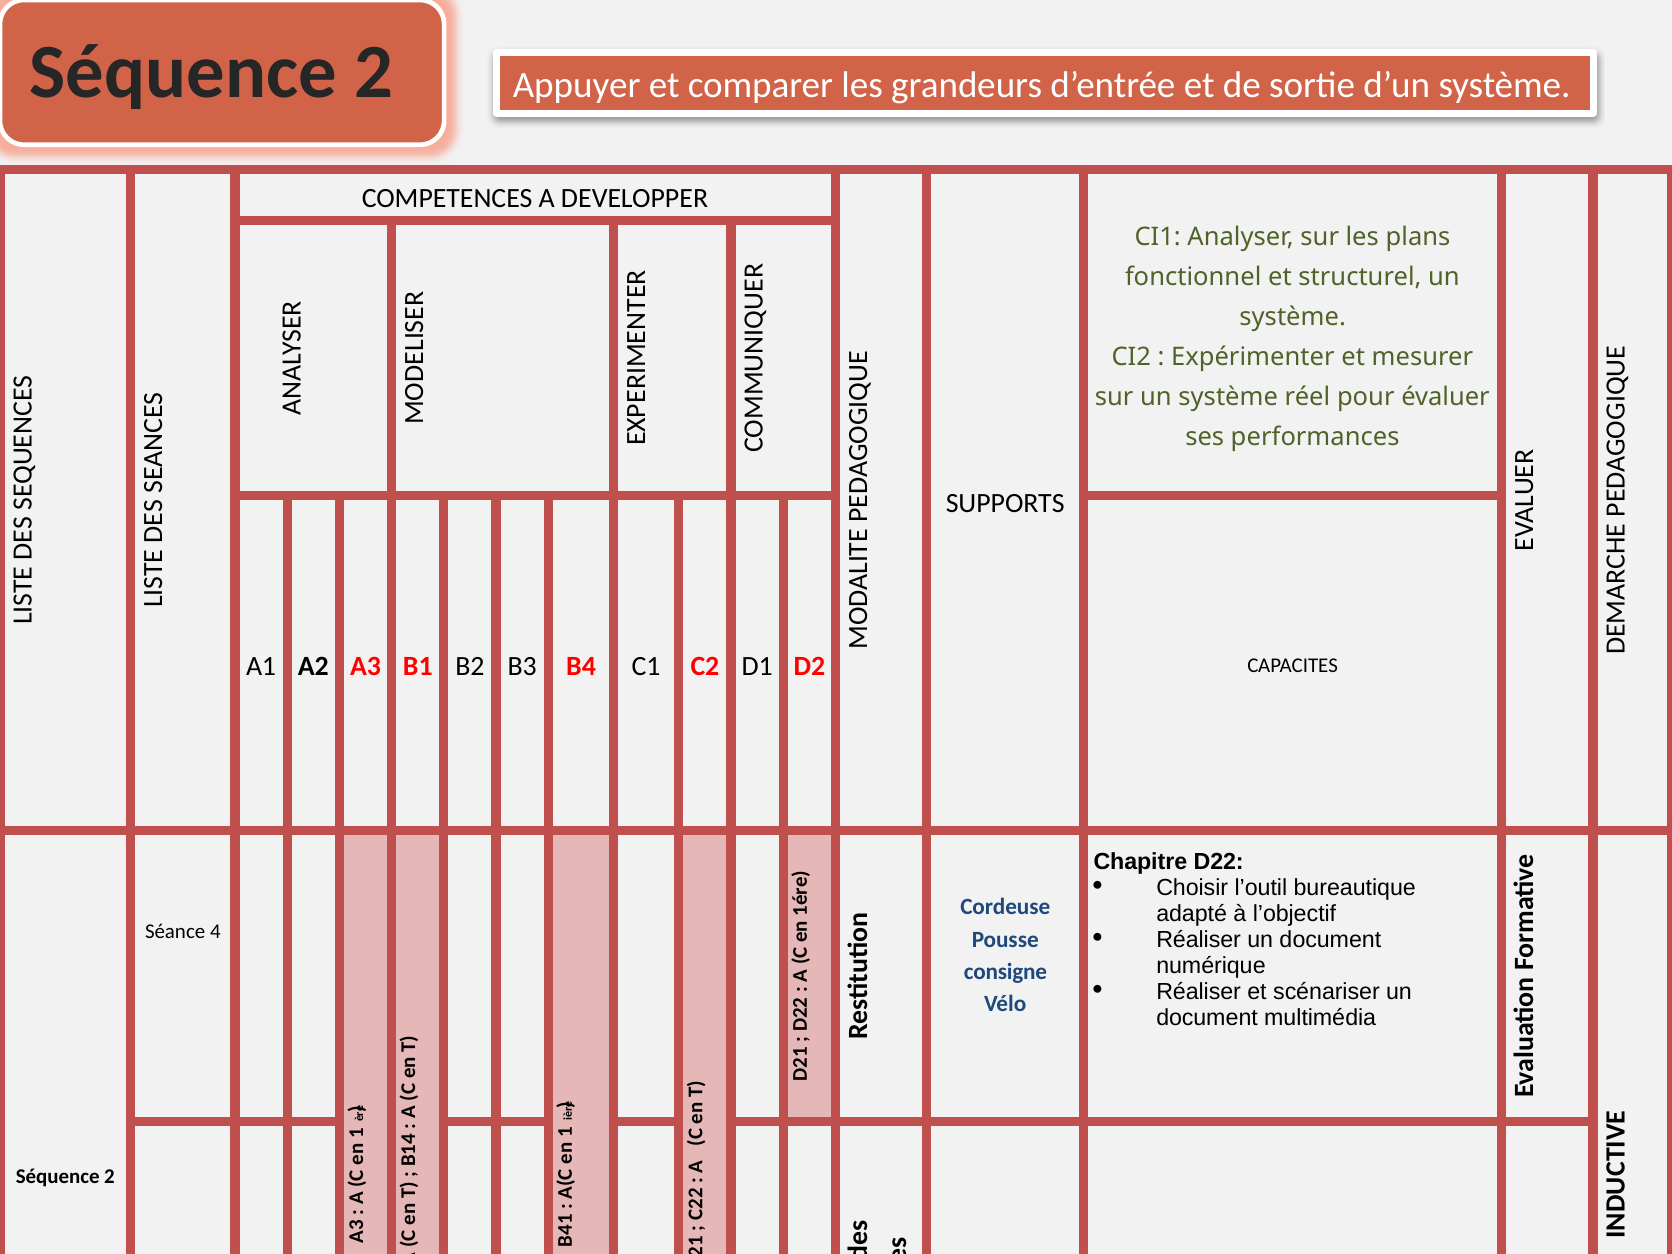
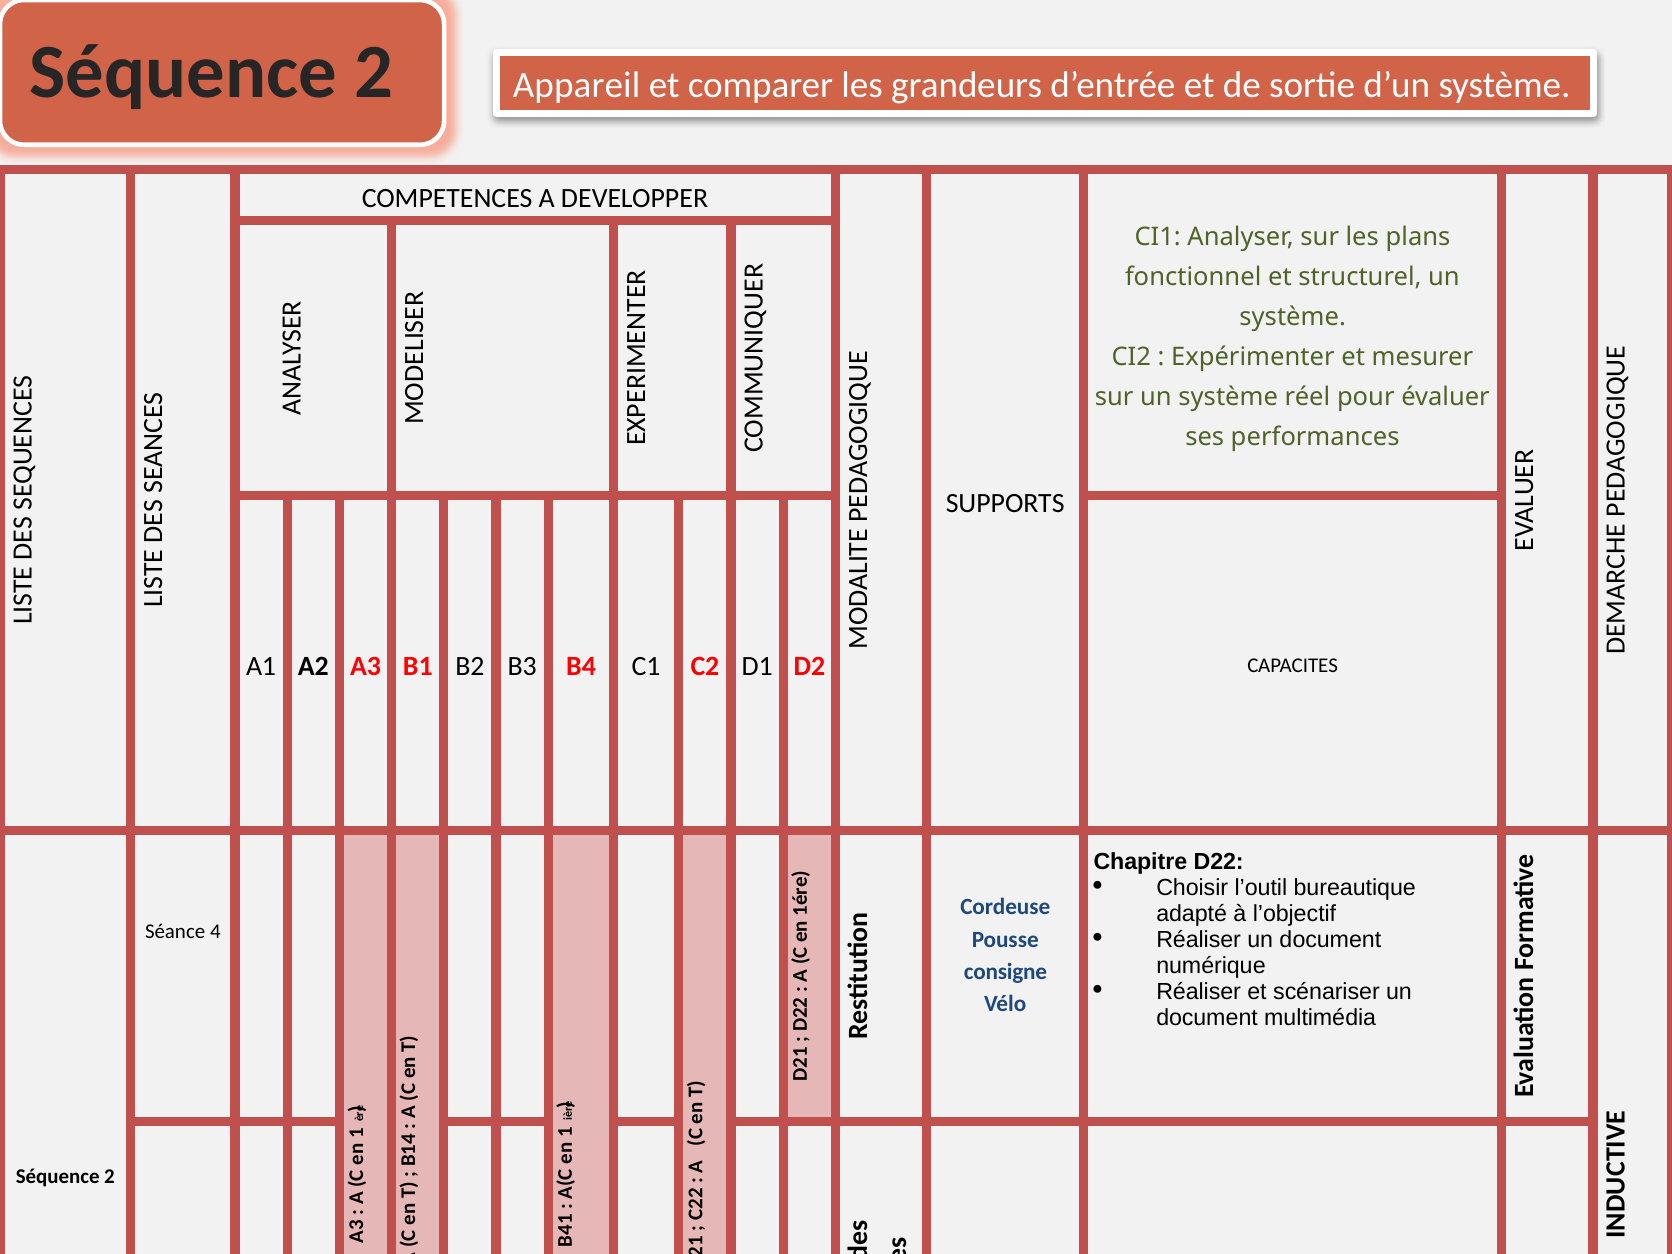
Appuyer: Appuyer -> Appareil (577, 85)
